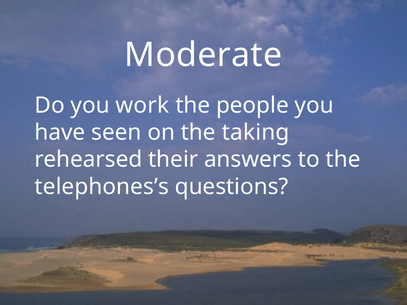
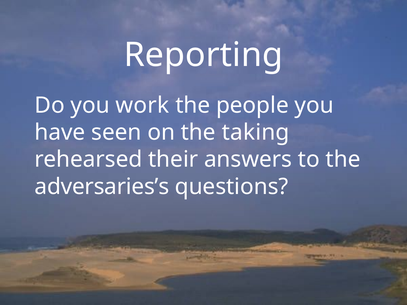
Moderate: Moderate -> Reporting (203, 55)
telephones’s: telephones’s -> adversaries’s (102, 187)
